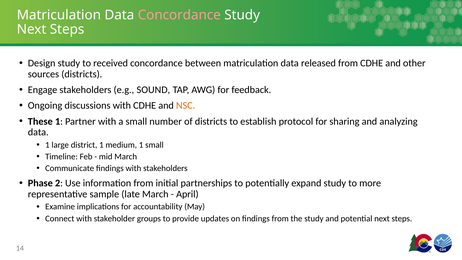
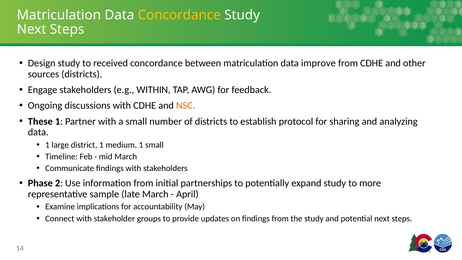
Concordance colour: pink -> yellow (179, 15)
released: released -> improve (318, 63)
SOUND: SOUND -> WITHIN (153, 90)
